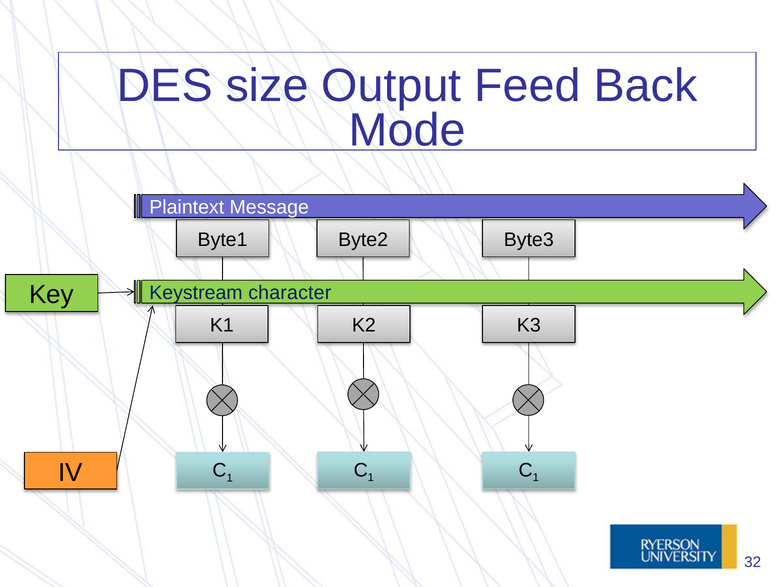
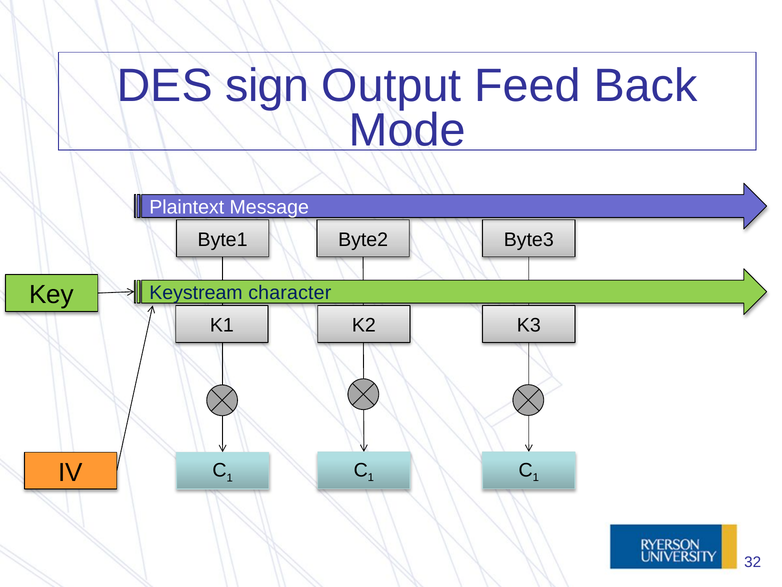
size: size -> sign (267, 86)
